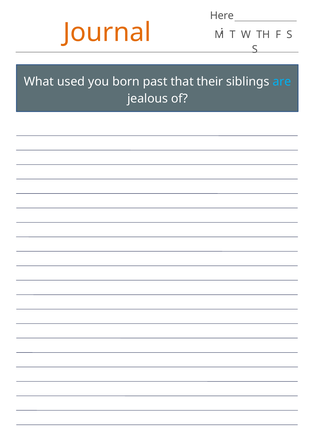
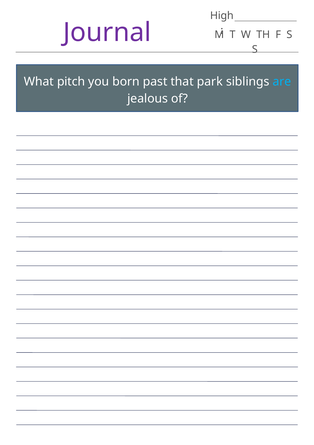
Here: Here -> High (222, 16)
Journal colour: orange -> purple (107, 32)
used: used -> pitch (71, 81)
their: their -> park (210, 81)
